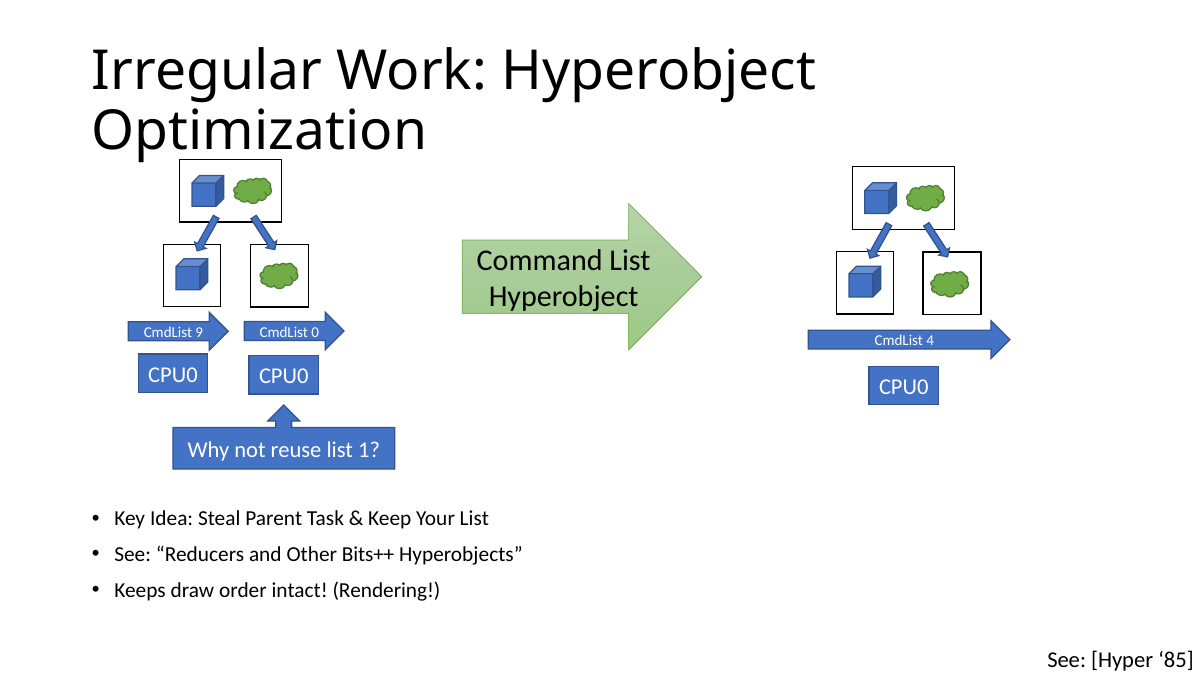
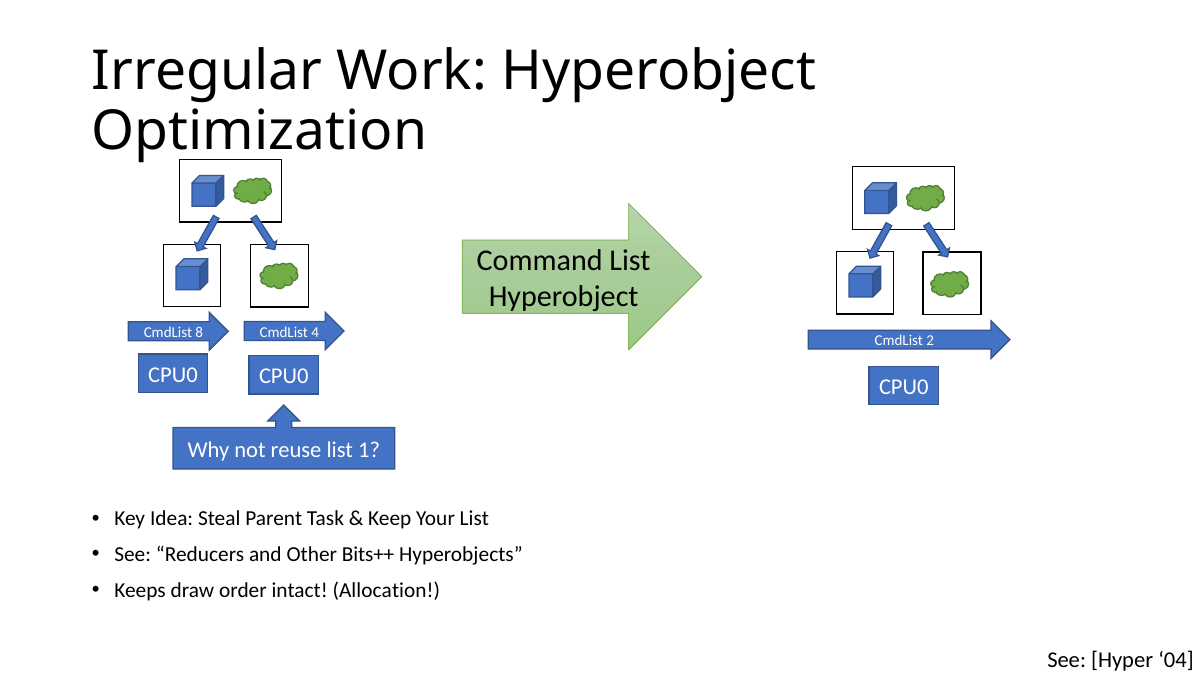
9: 9 -> 8 (199, 332)
0: 0 -> 4 (315, 332)
4: 4 -> 2 (930, 341)
Rendering: Rendering -> Allocation (386, 590)
85: 85 -> 04 (1176, 660)
